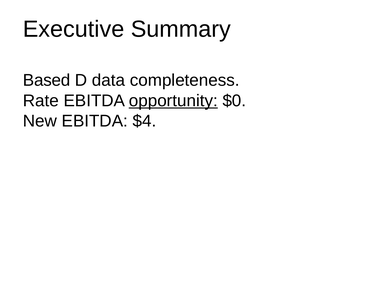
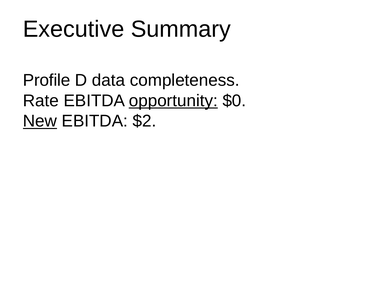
Based: Based -> Profile (47, 80)
New underline: none -> present (40, 121)
$4: $4 -> $2 (144, 121)
